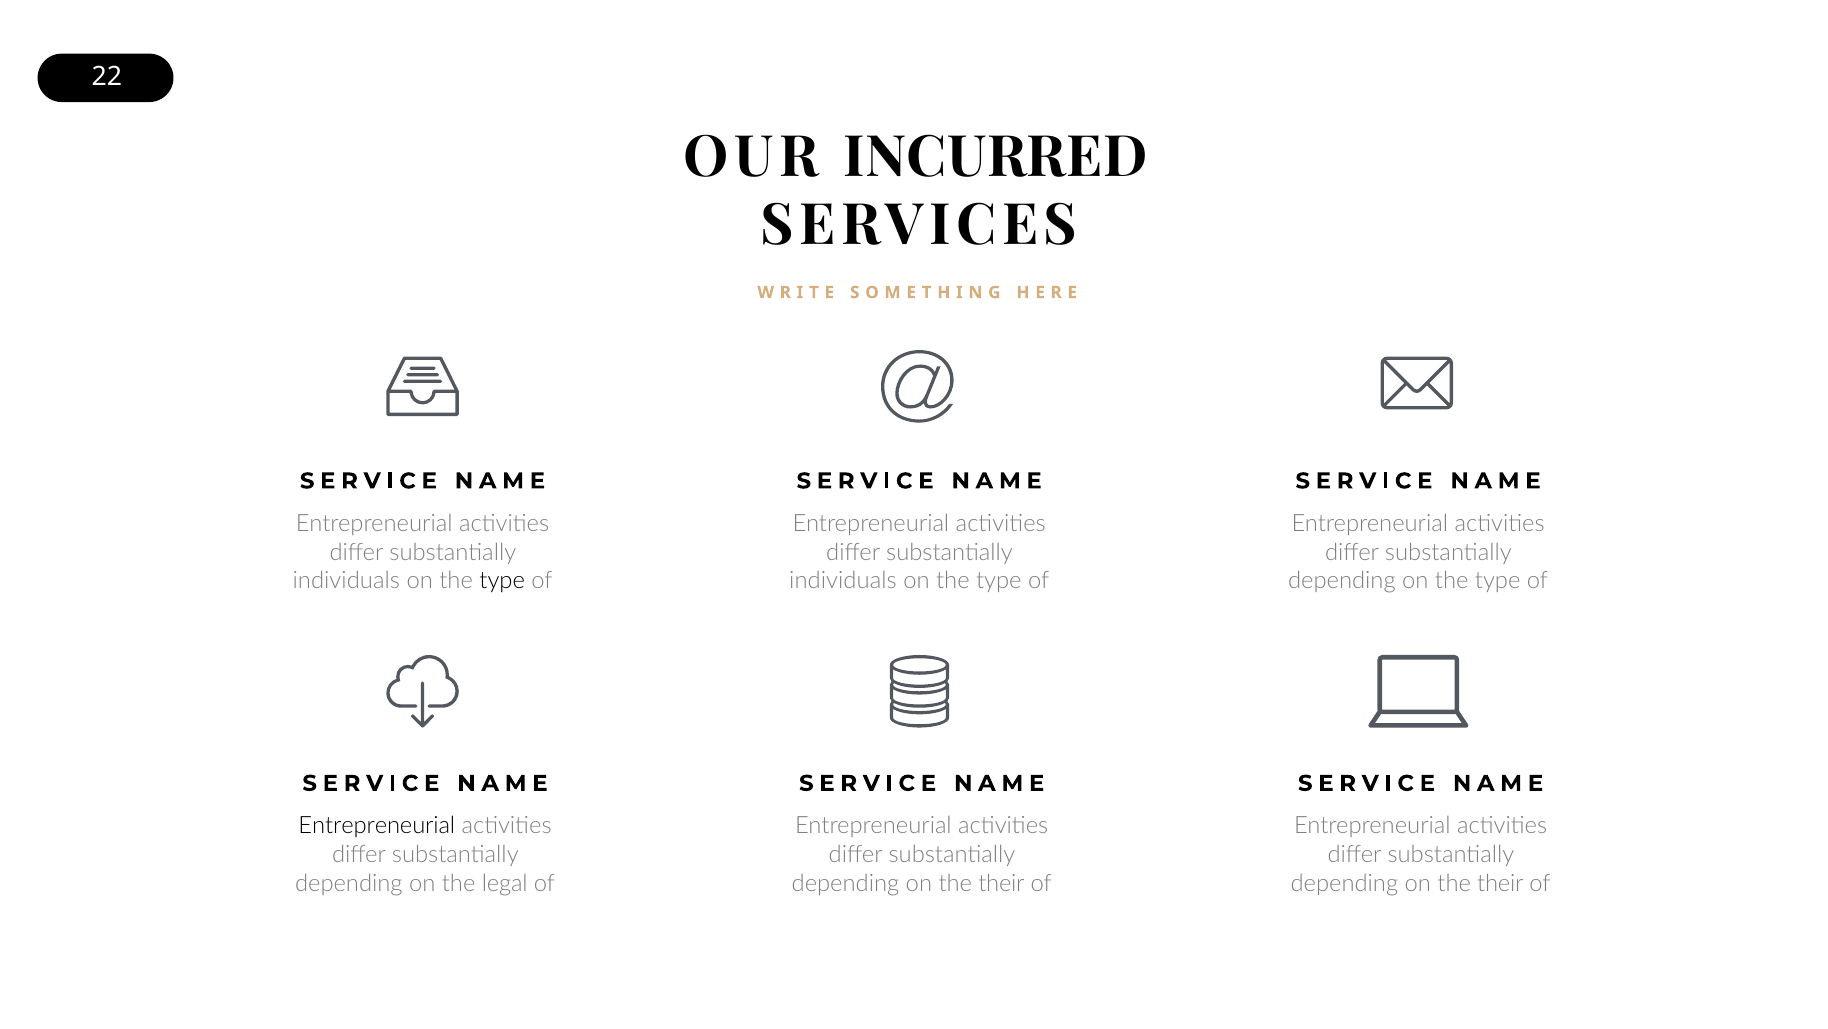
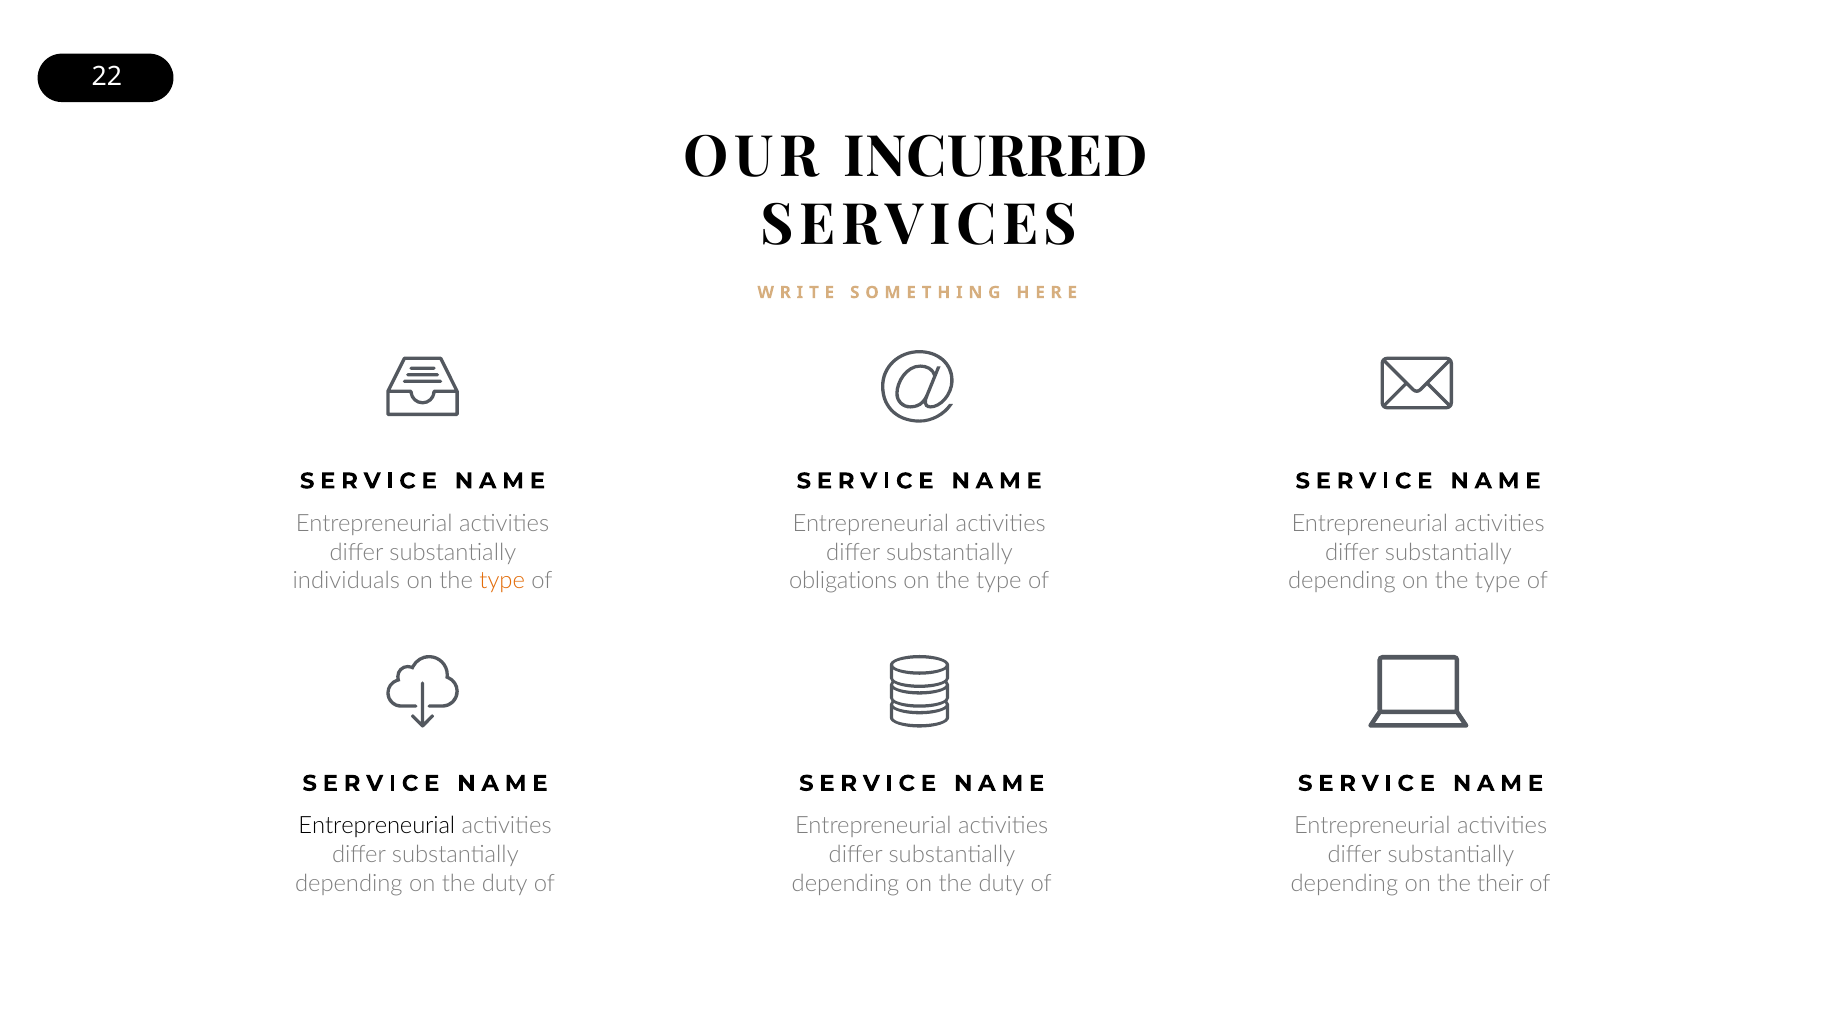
type colour: black -> orange (502, 581)
individuals: individuals -> obligations (843, 581)
legal: legal -> duty (505, 883)
their: their -> duty (1001, 883)
